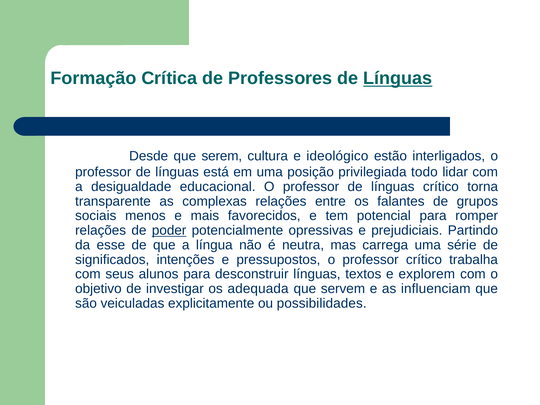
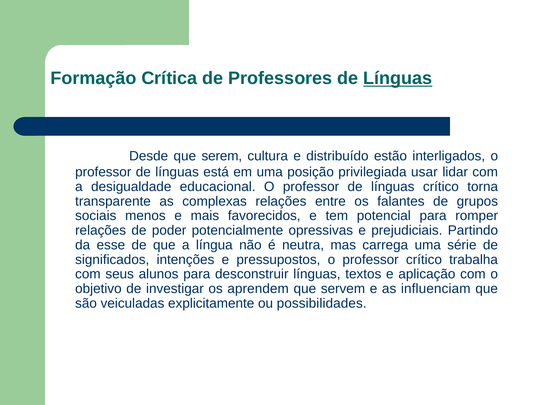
ideológico: ideológico -> distribuído (337, 156)
todo: todo -> usar (424, 172)
poder underline: present -> none (169, 230)
explorem: explorem -> aplicação (427, 274)
adequada: adequada -> aprendem (258, 289)
